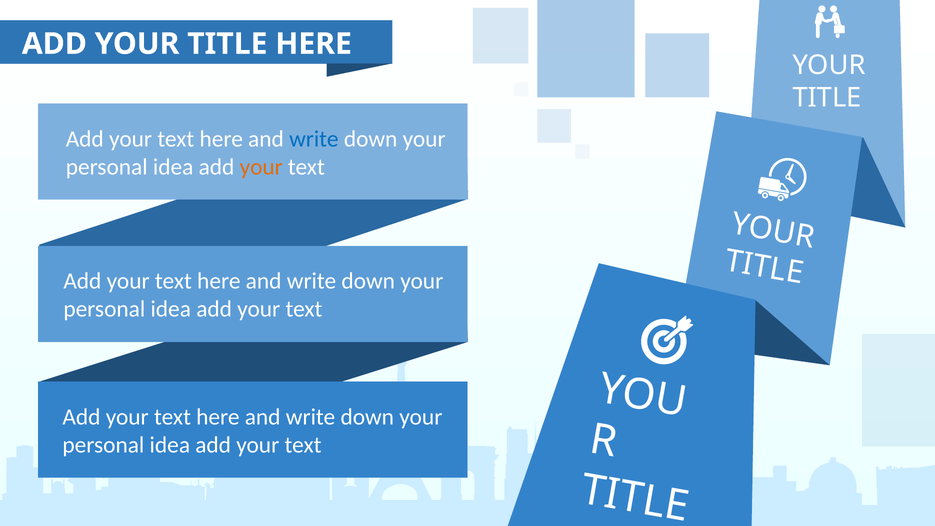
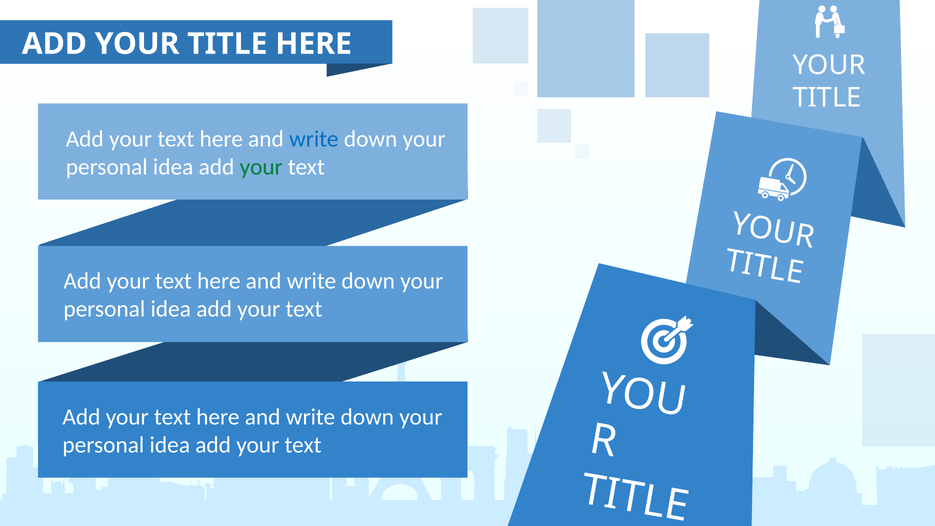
your colour: orange -> green (261, 167)
